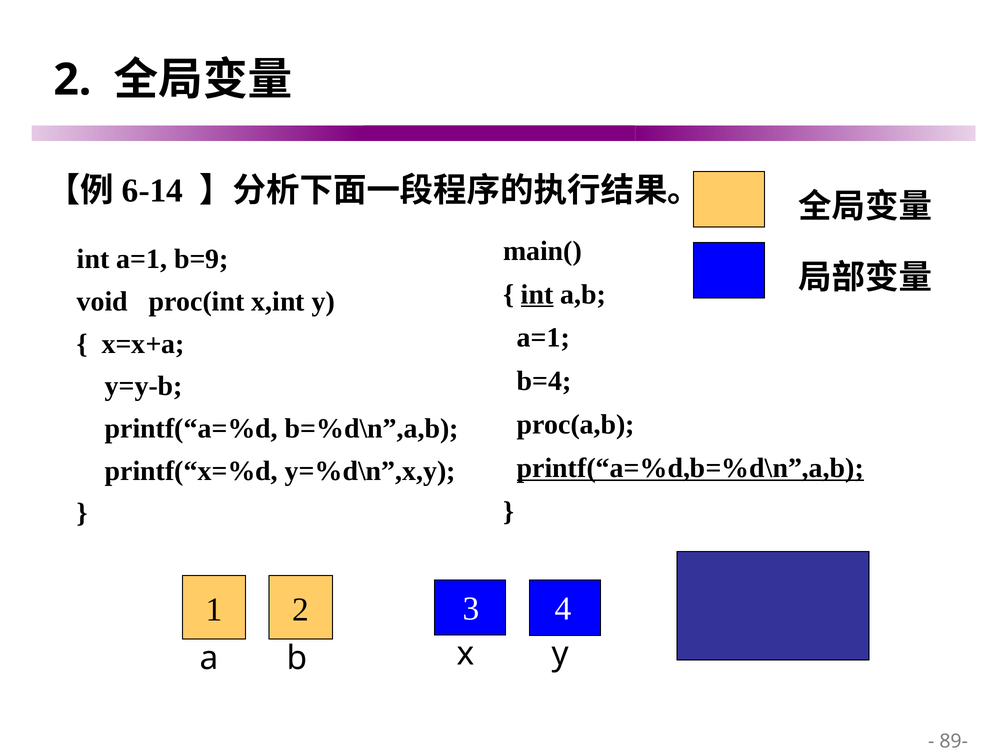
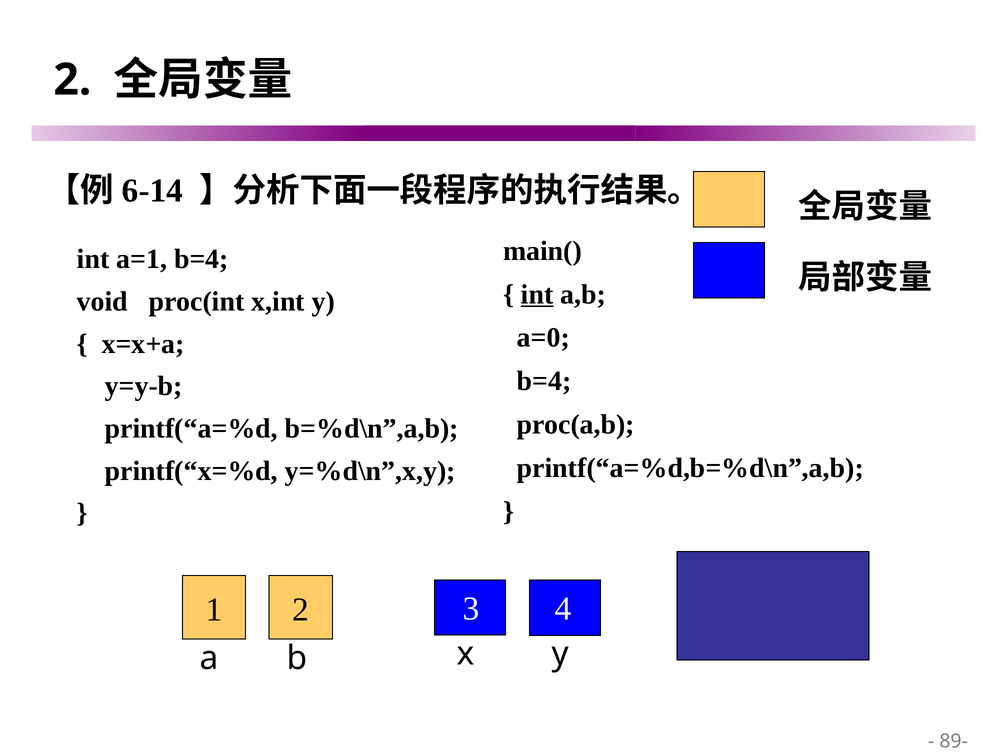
a=1 b=9: b=9 -> b=4 (201, 259)
a=1: a=1 -> a=0 (543, 338)
printf(“a=%d,b=%d\n”,a,b underline: present -> none (690, 468)
